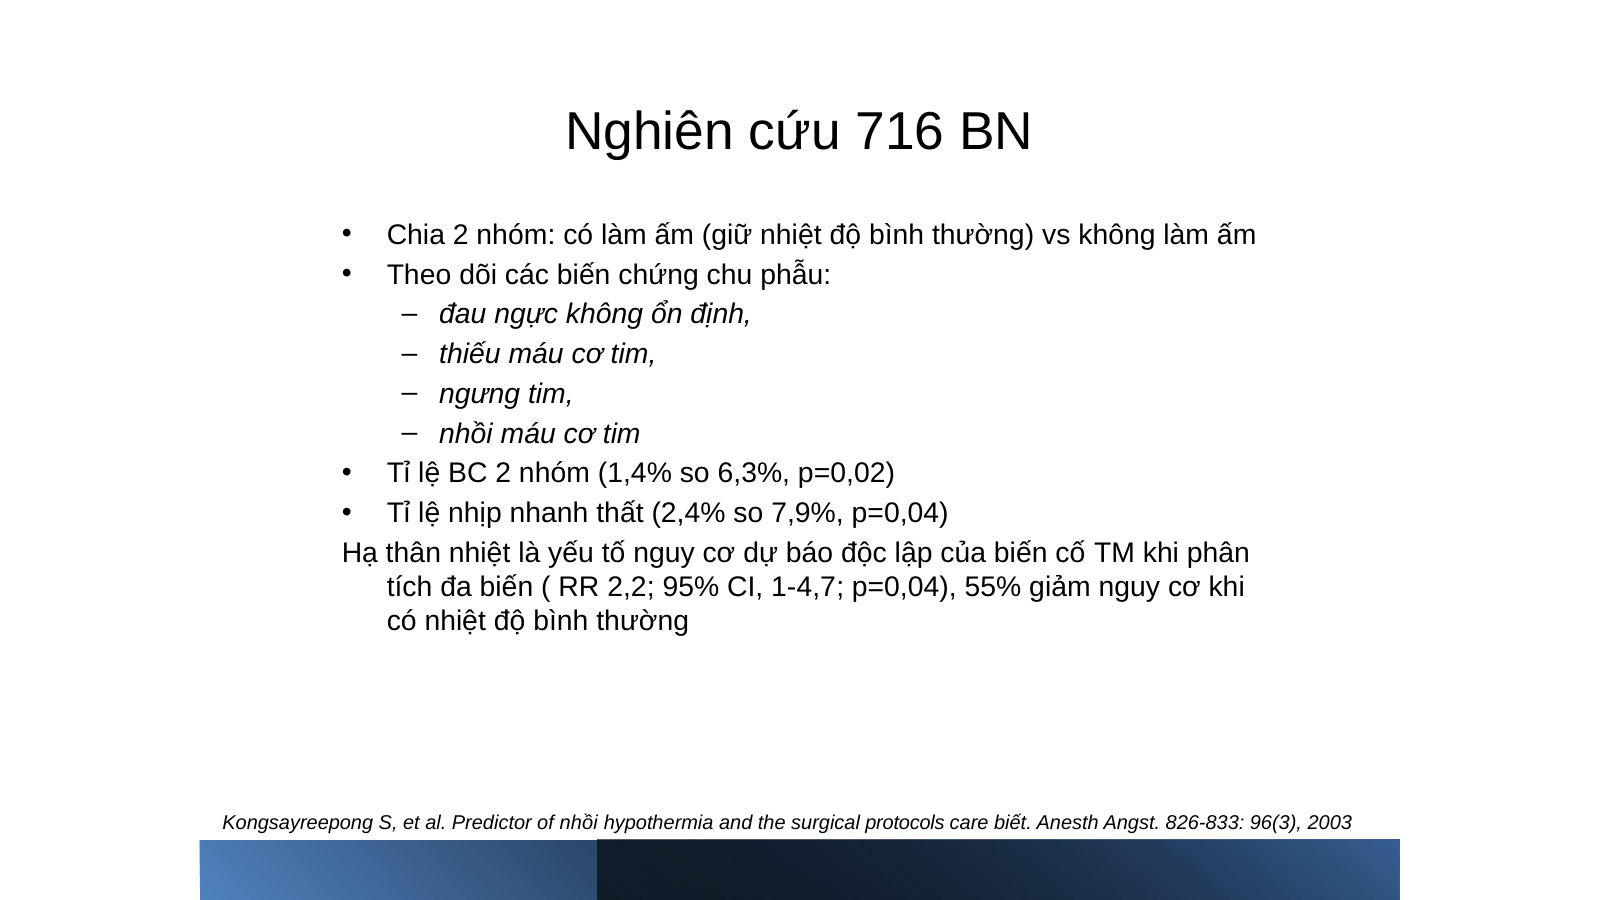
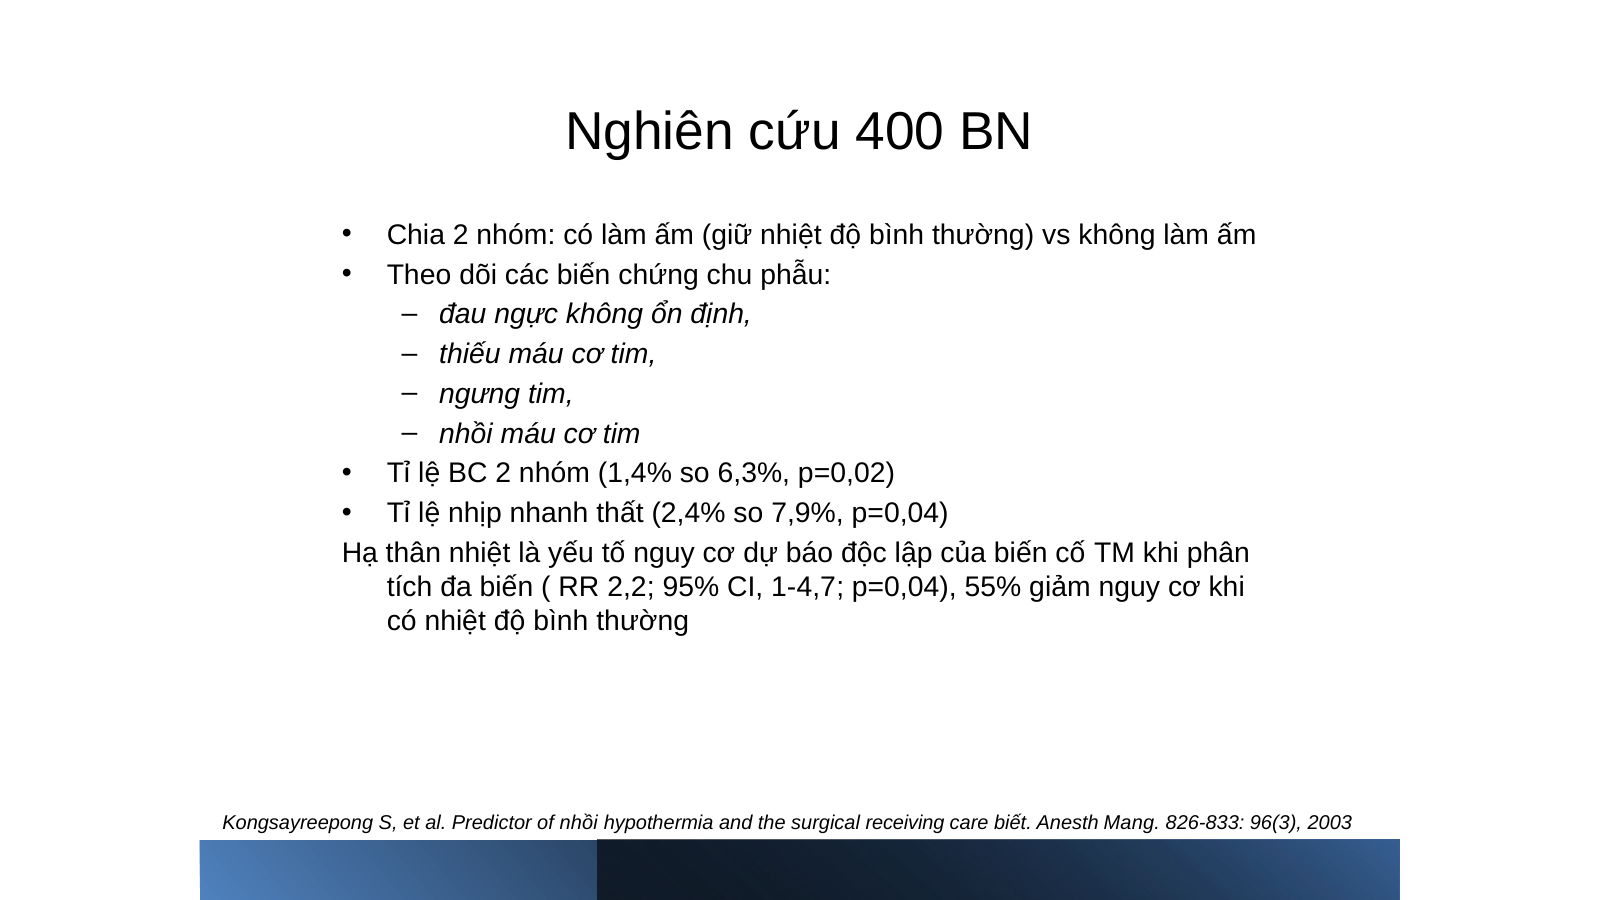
716: 716 -> 400 (900, 132)
protocols: protocols -> receiving (905, 822)
Angst: Angst -> Mang (1132, 822)
